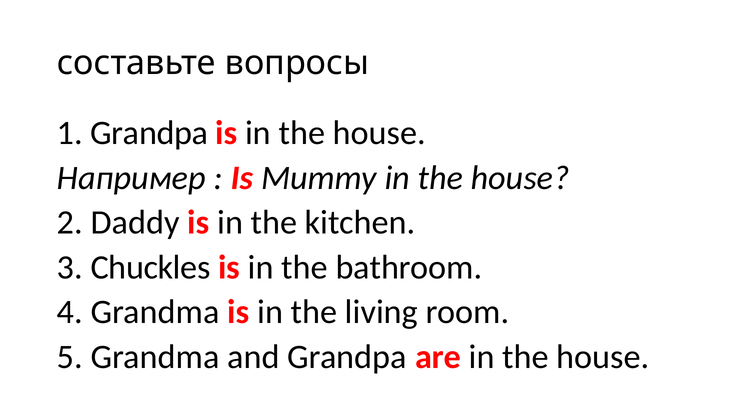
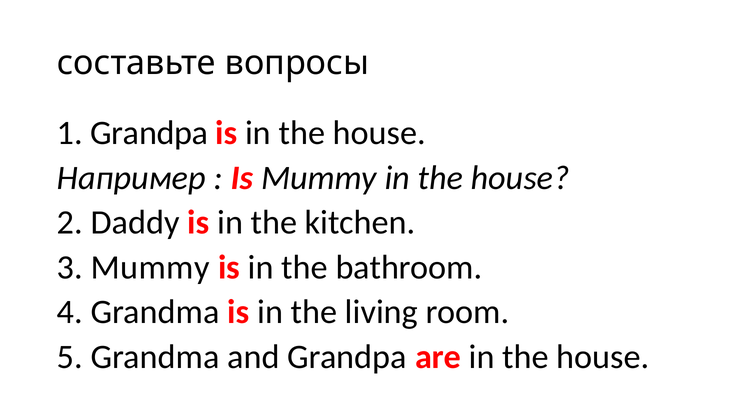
3 Chuckles: Chuckles -> Mummy (150, 267)
